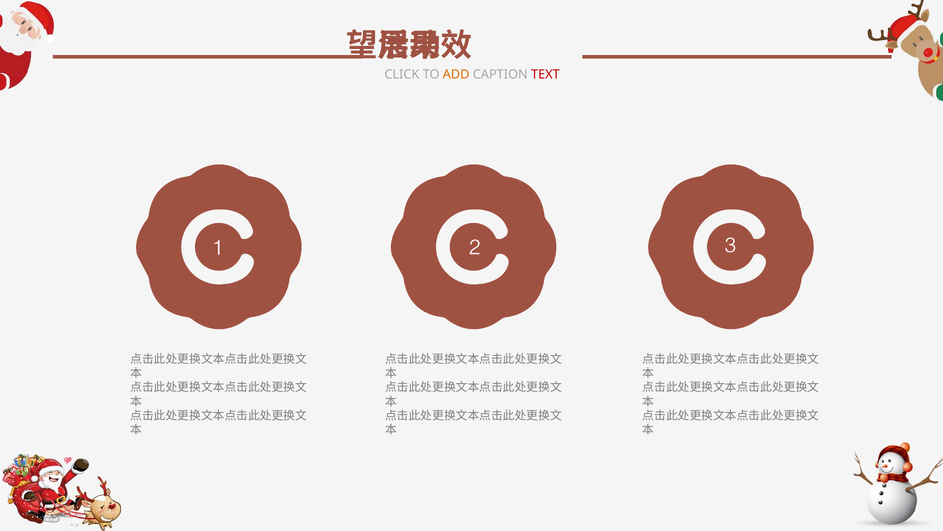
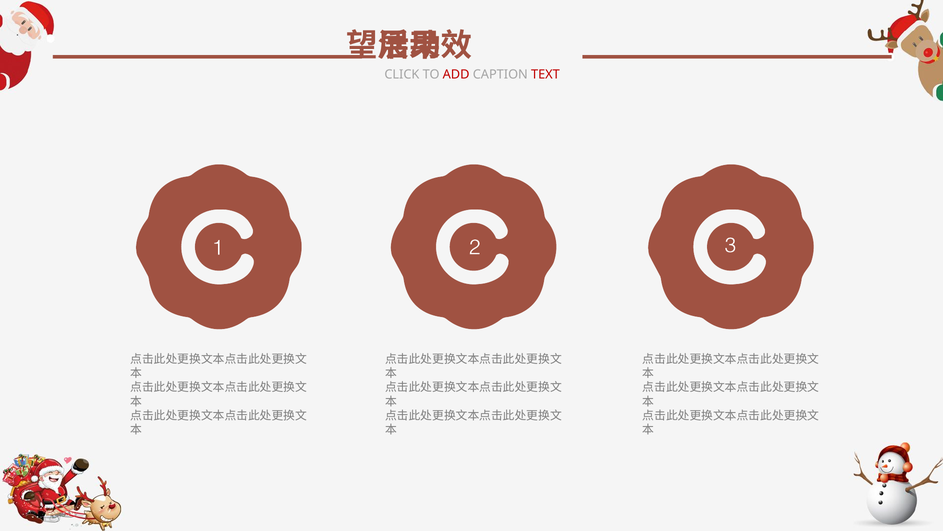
ADD colour: orange -> red (456, 74)
